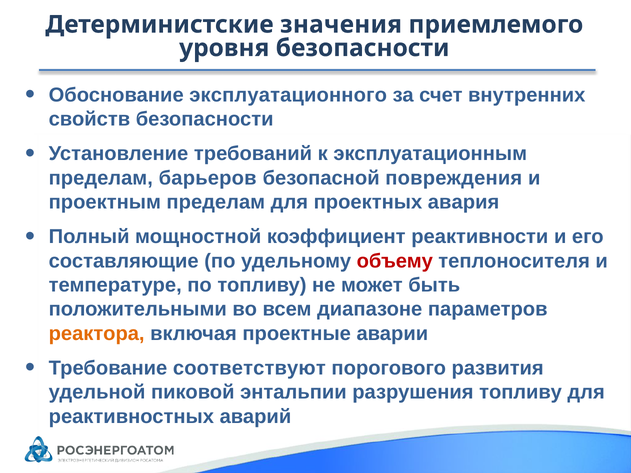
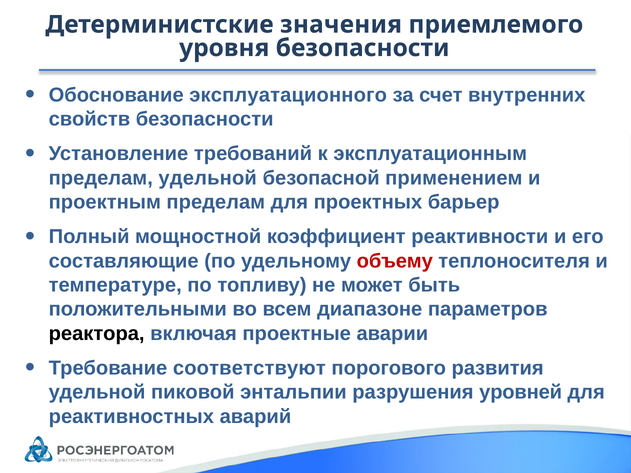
пределам барьеров: барьеров -> удельной (208, 178)
повреждения: повреждения -> применением (454, 178)
авария: авария -> барьер (464, 202)
реактора colour: orange -> black (97, 334)
разрушения топливу: топливу -> уровней (521, 392)
